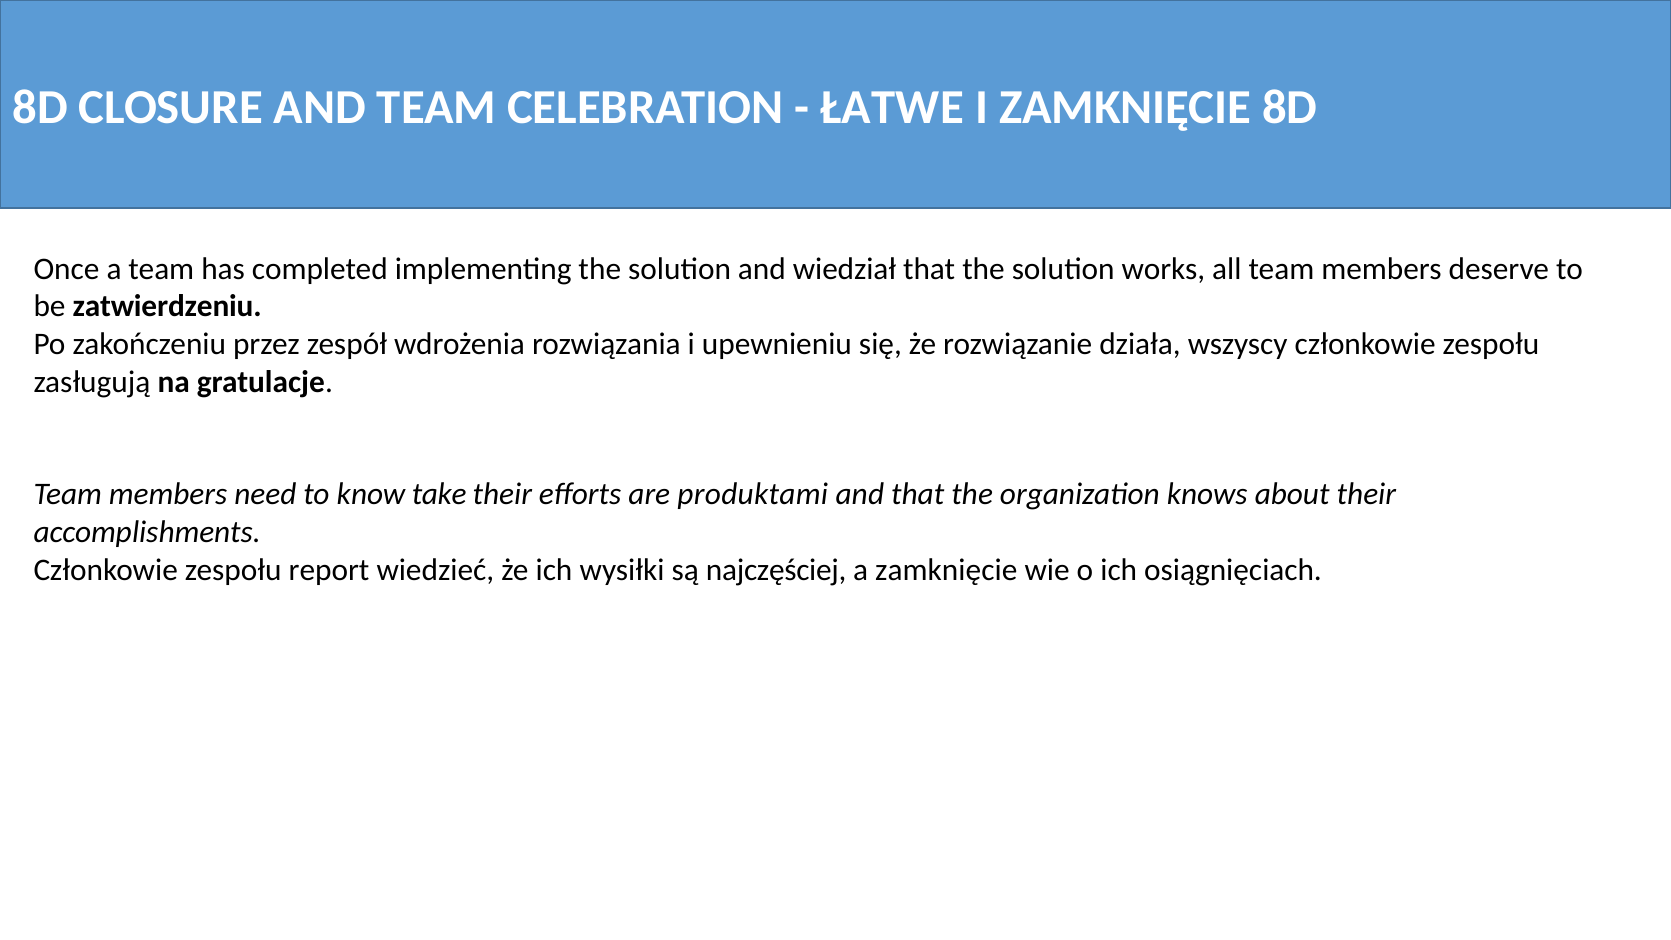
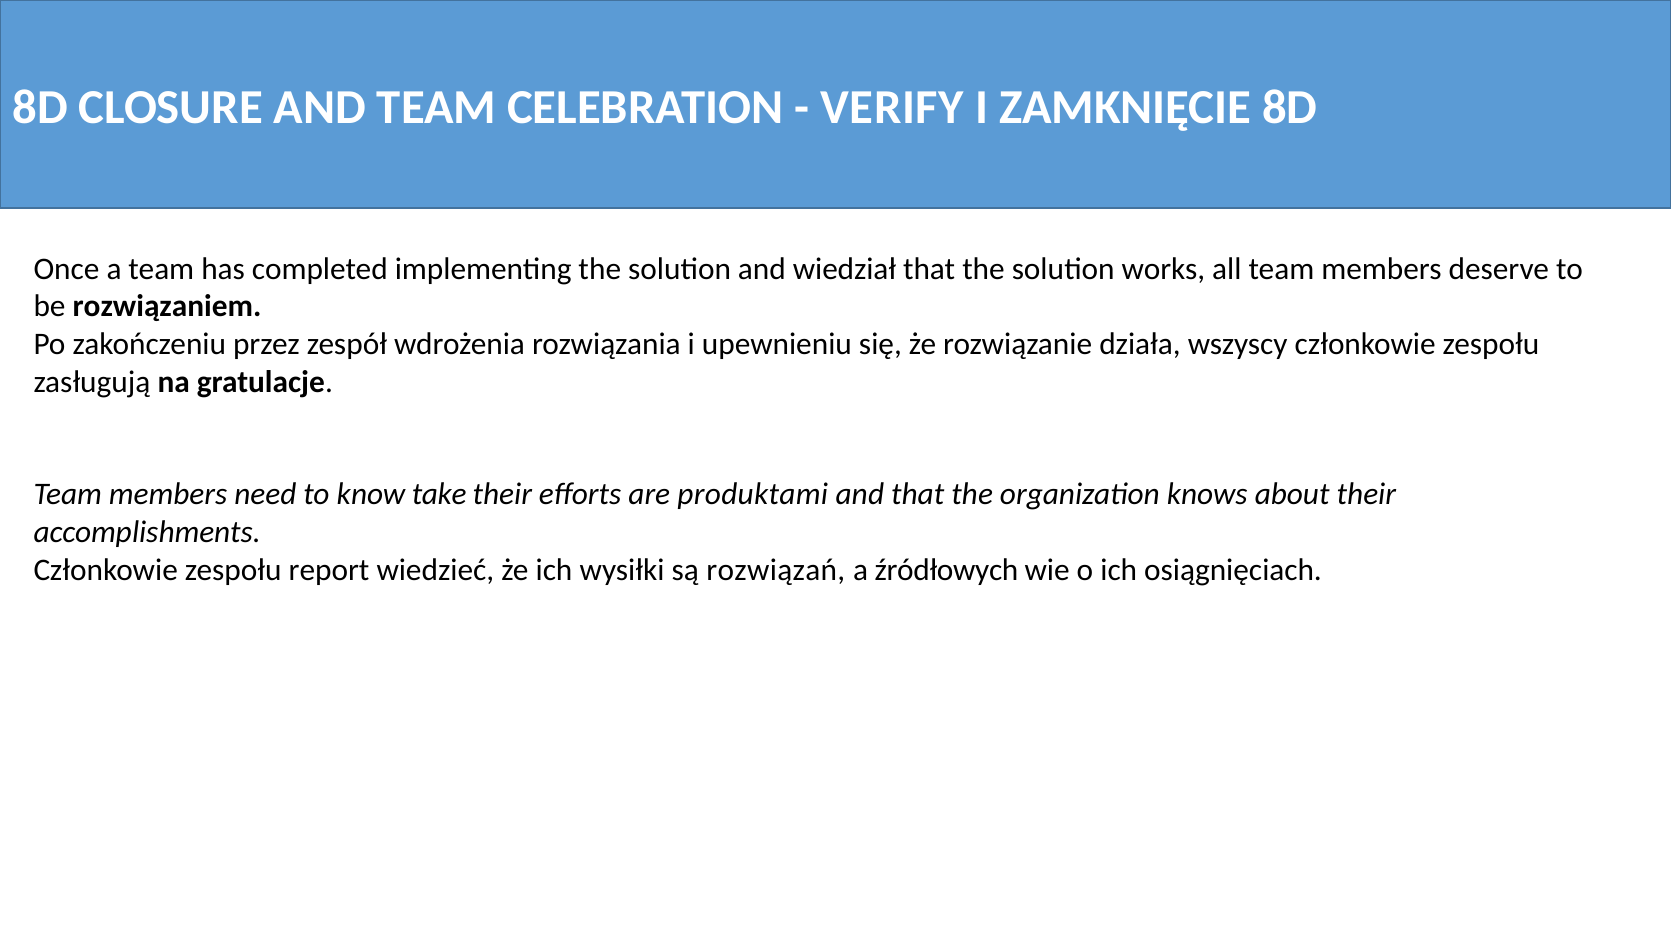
ŁATWE: ŁATWE -> VERIFY (892, 108)
zatwierdzeniu: zatwierdzeniu -> rozwiązaniem (167, 307)
najczęściej: najczęściej -> rozwiązań (776, 570)
a zamknięcie: zamknięcie -> źródłowych (946, 570)
